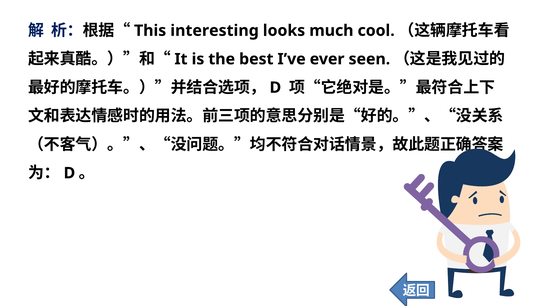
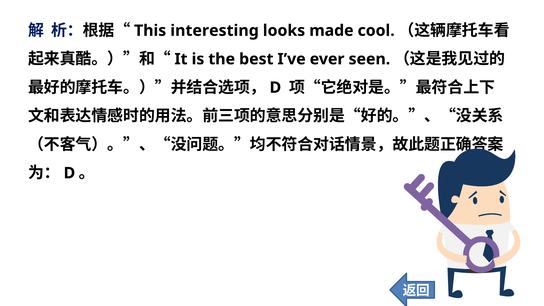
much: much -> made (331, 31)
